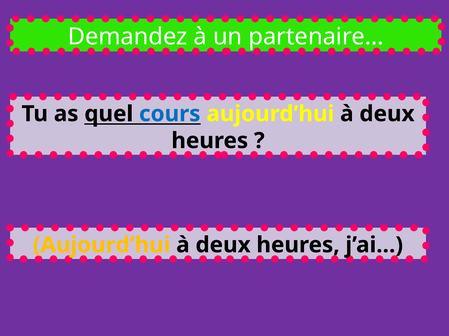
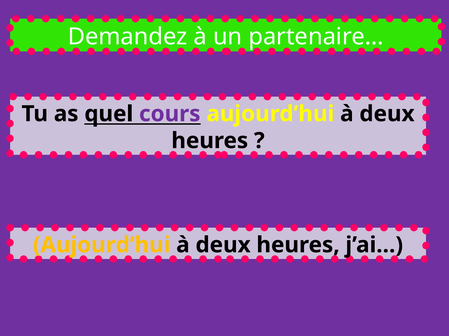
cours colour: blue -> purple (170, 114)
